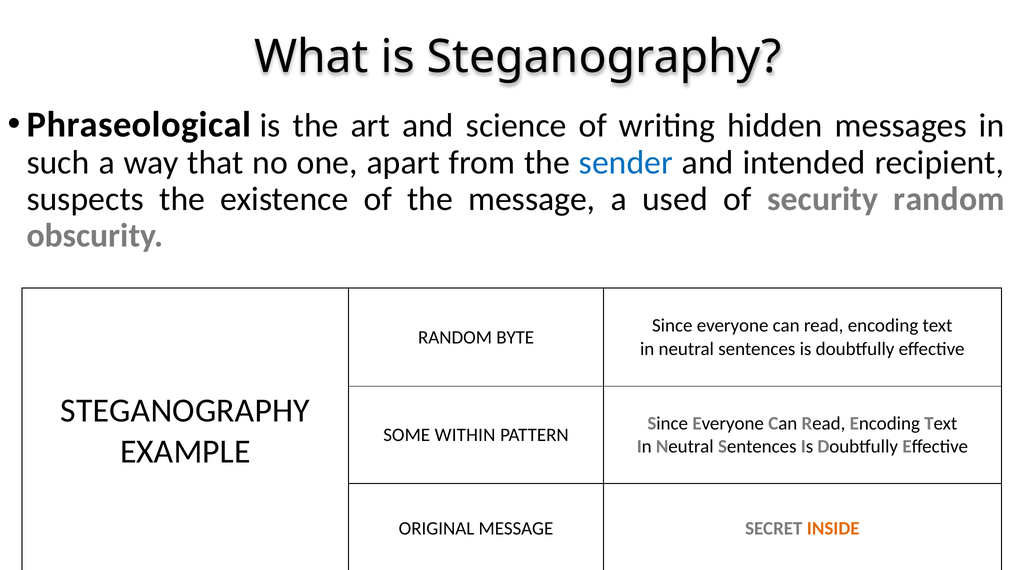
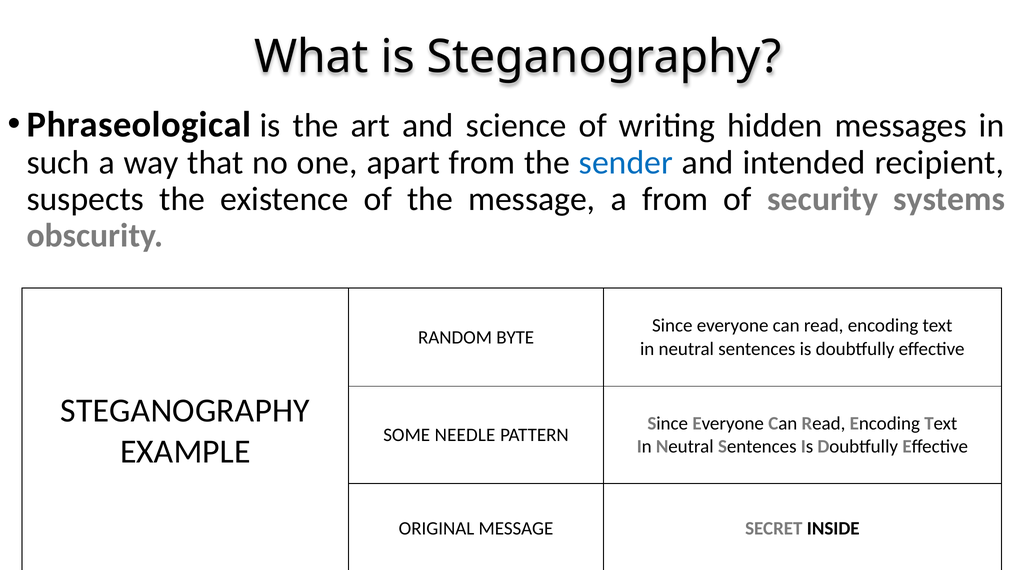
a used: used -> from (675, 199)
security random: random -> systems (949, 199)
WITHIN: WITHIN -> NEEDLE (465, 435)
INSIDE colour: orange -> black (833, 529)
